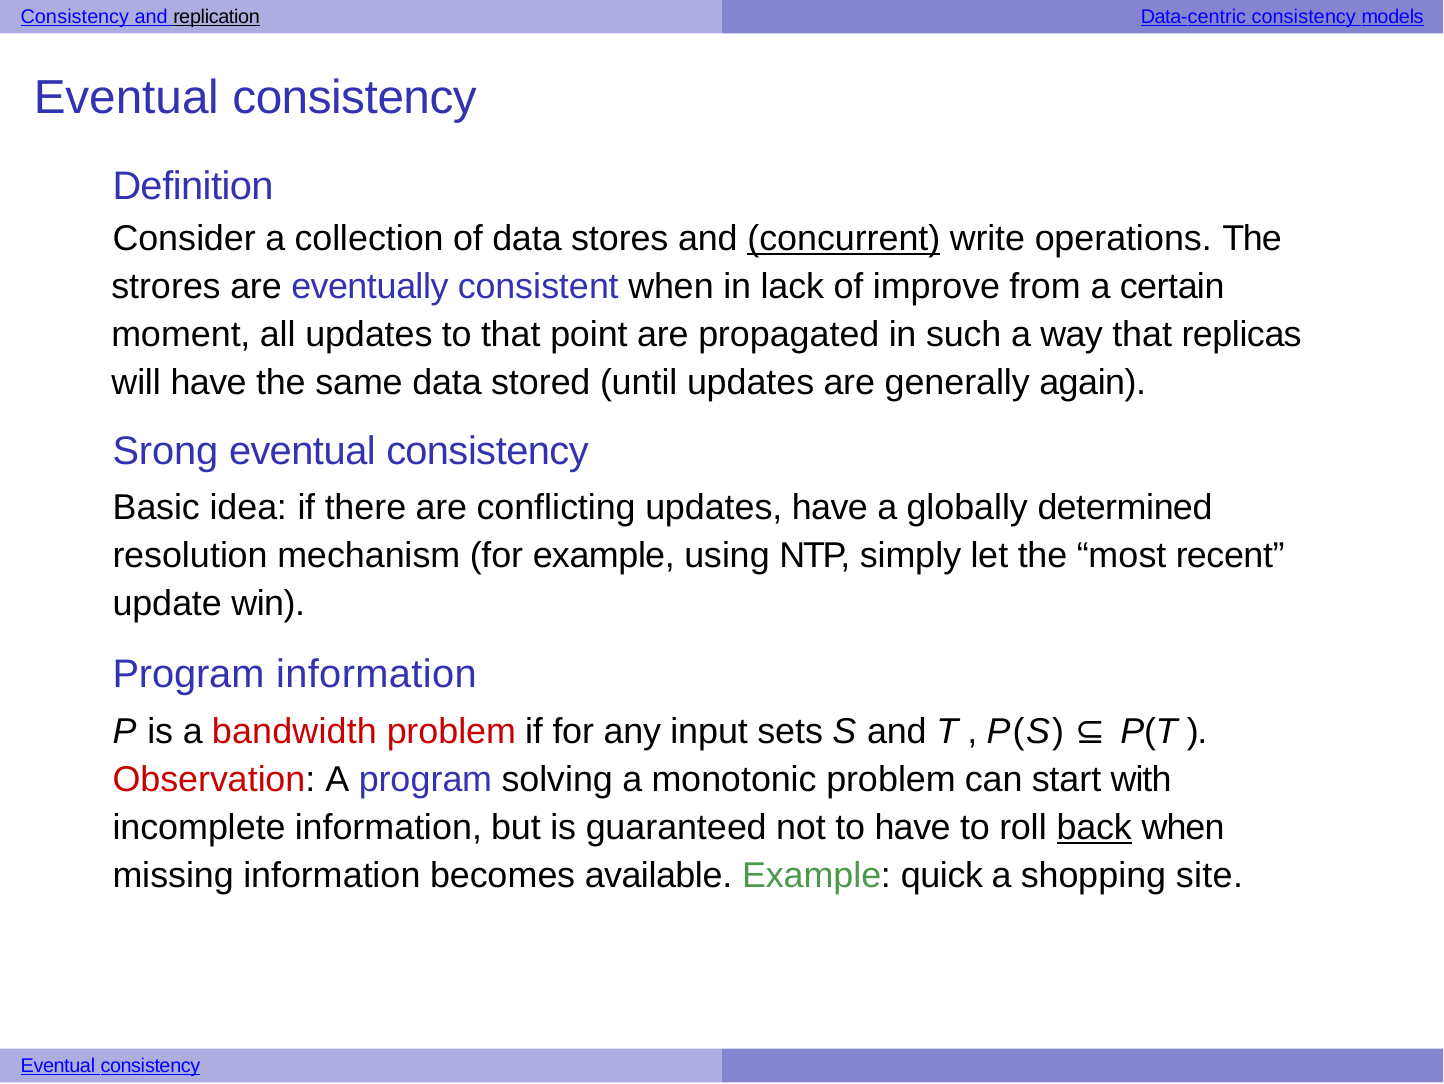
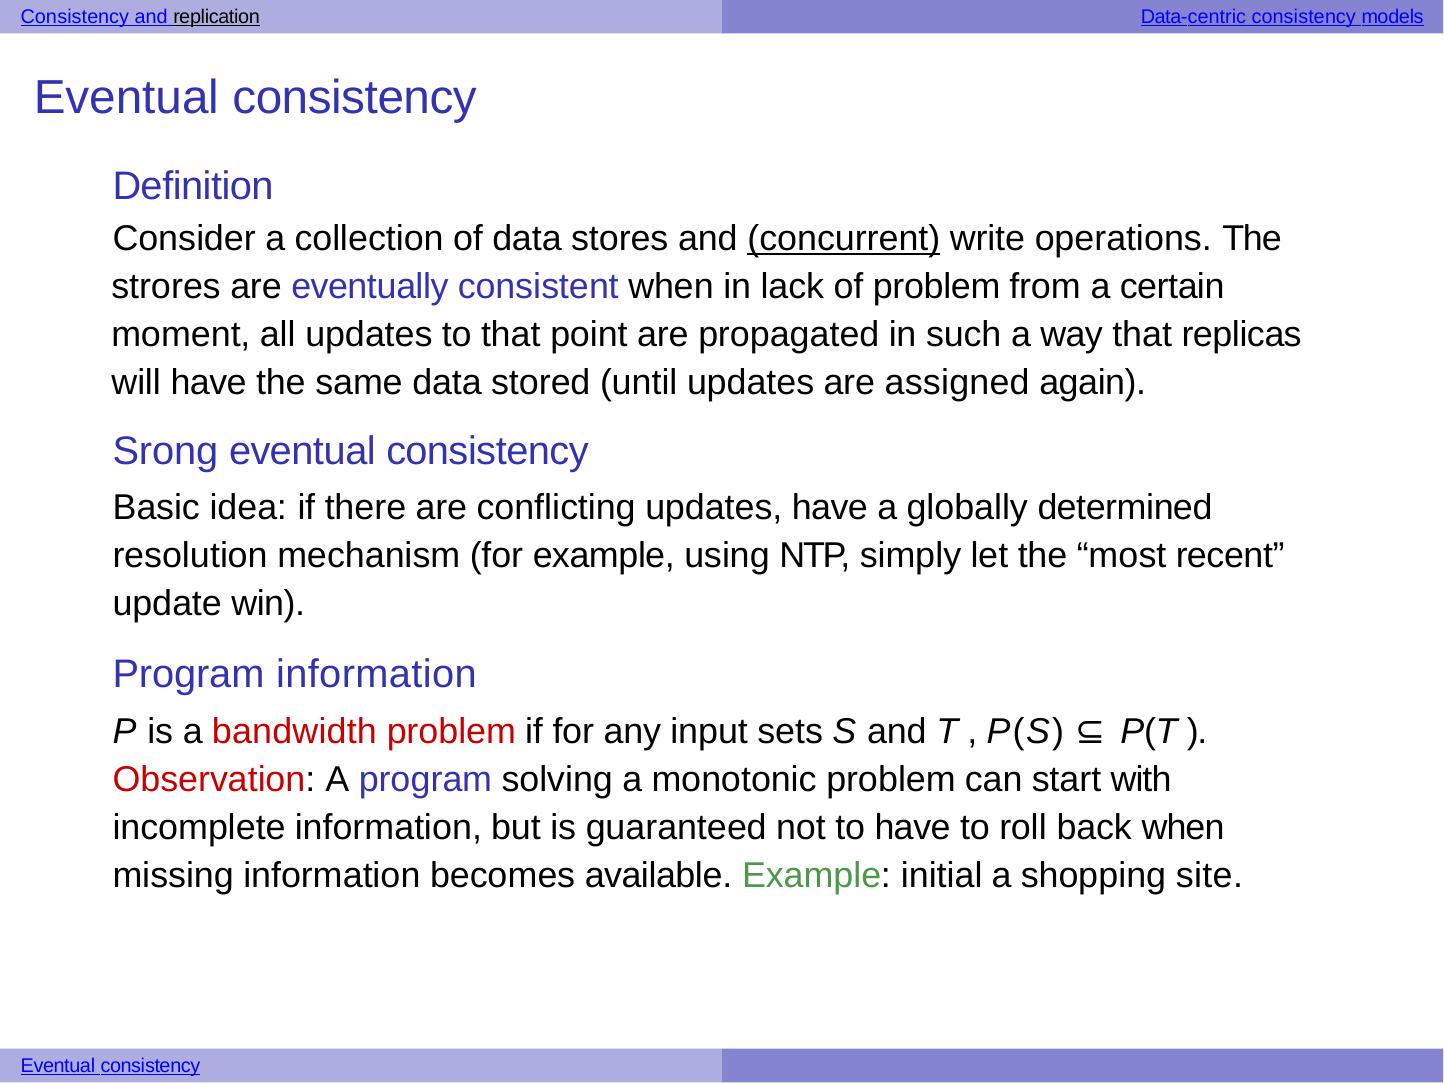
of improve: improve -> problem (937, 287)
generally: generally -> assigned (957, 383)
back underline: present -> none (1094, 827)
quick: quick -> initial (942, 875)
